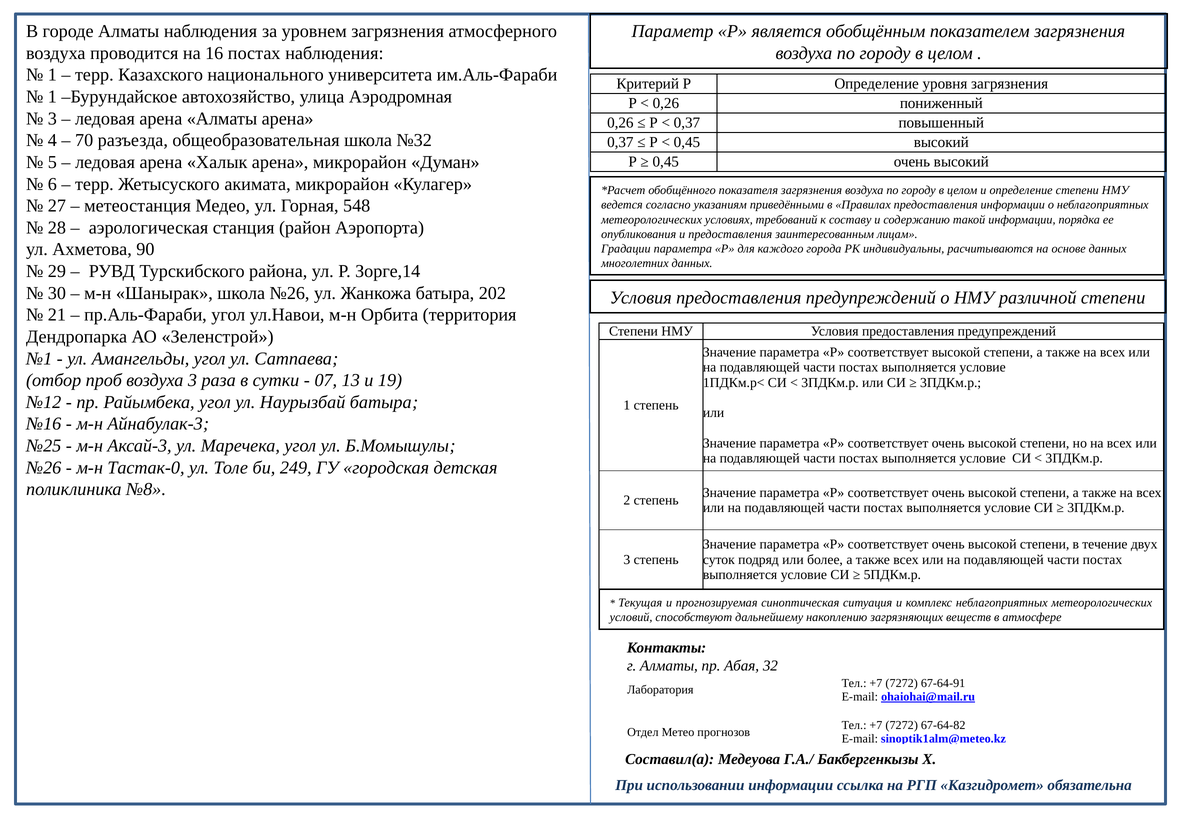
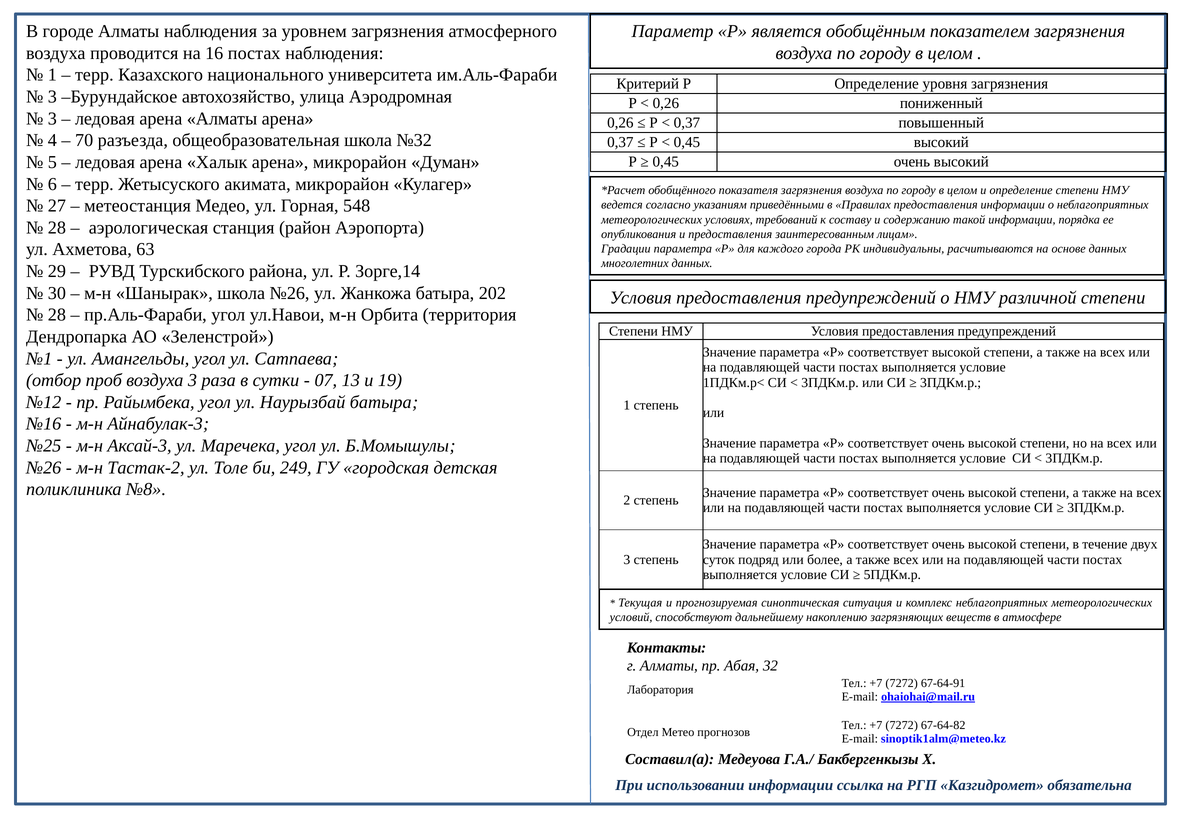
1: 1 -> 3 (52, 97)
90: 90 -> 63 (145, 249)
21: 21 -> 28 (57, 315)
Тастак-0: Тастак-0 -> Тастак-2 (146, 467)
